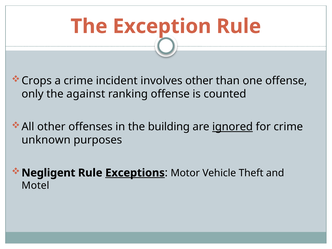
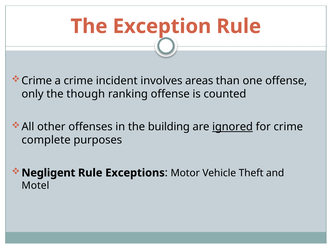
Crops: Crops -> Crime (37, 81)
involves other: other -> areas (199, 81)
against: against -> though (86, 94)
unknown: unknown -> complete (46, 140)
Exceptions underline: present -> none (135, 173)
